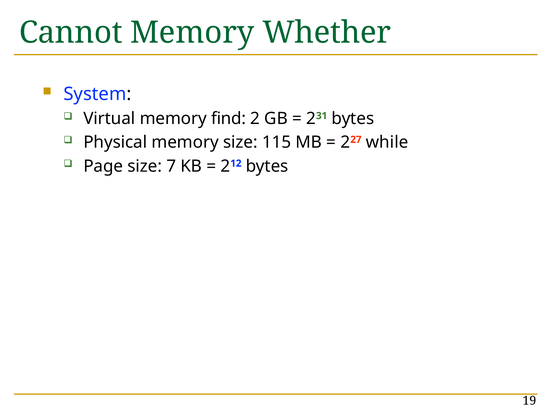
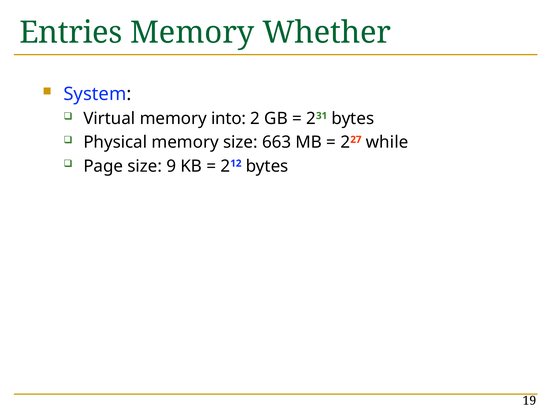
Cannot: Cannot -> Entries (71, 33)
find: find -> into (229, 119)
115: 115 -> 663 (277, 142)
7: 7 -> 9 (171, 166)
